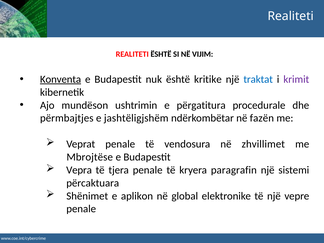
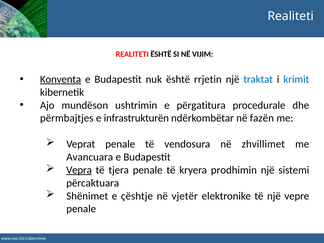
kritike: kritike -> rrjetin (208, 79)
krimit colour: purple -> blue (296, 79)
jashtëligjshëm: jashtëligjshëm -> infrastrukturën (136, 118)
Mbrojtëse: Mbrojtëse -> Avancuara (90, 157)
Vepra underline: none -> present (79, 170)
paragrafin: paragrafin -> prodhimin (234, 170)
aplikon: aplikon -> çështje (137, 196)
global: global -> vjetër (185, 196)
